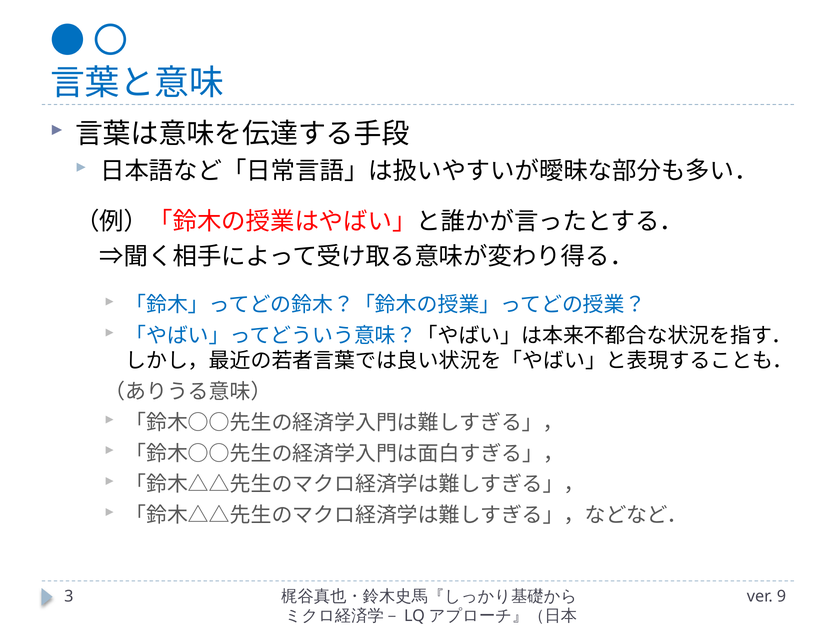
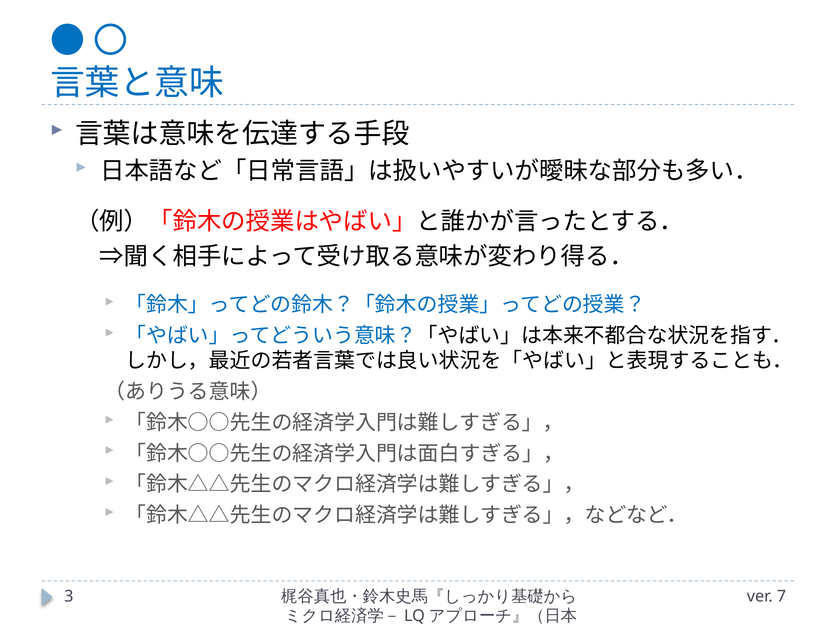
9: 9 -> 7 (782, 596)
